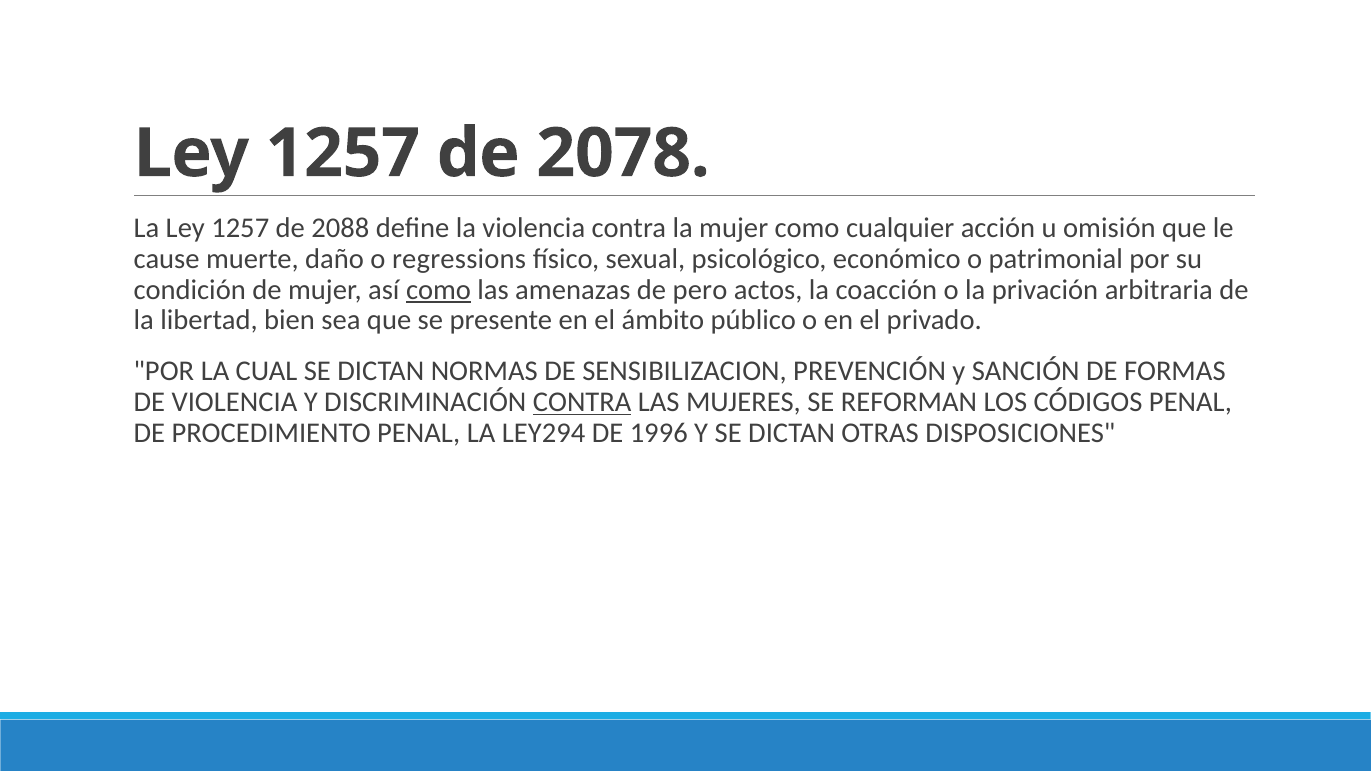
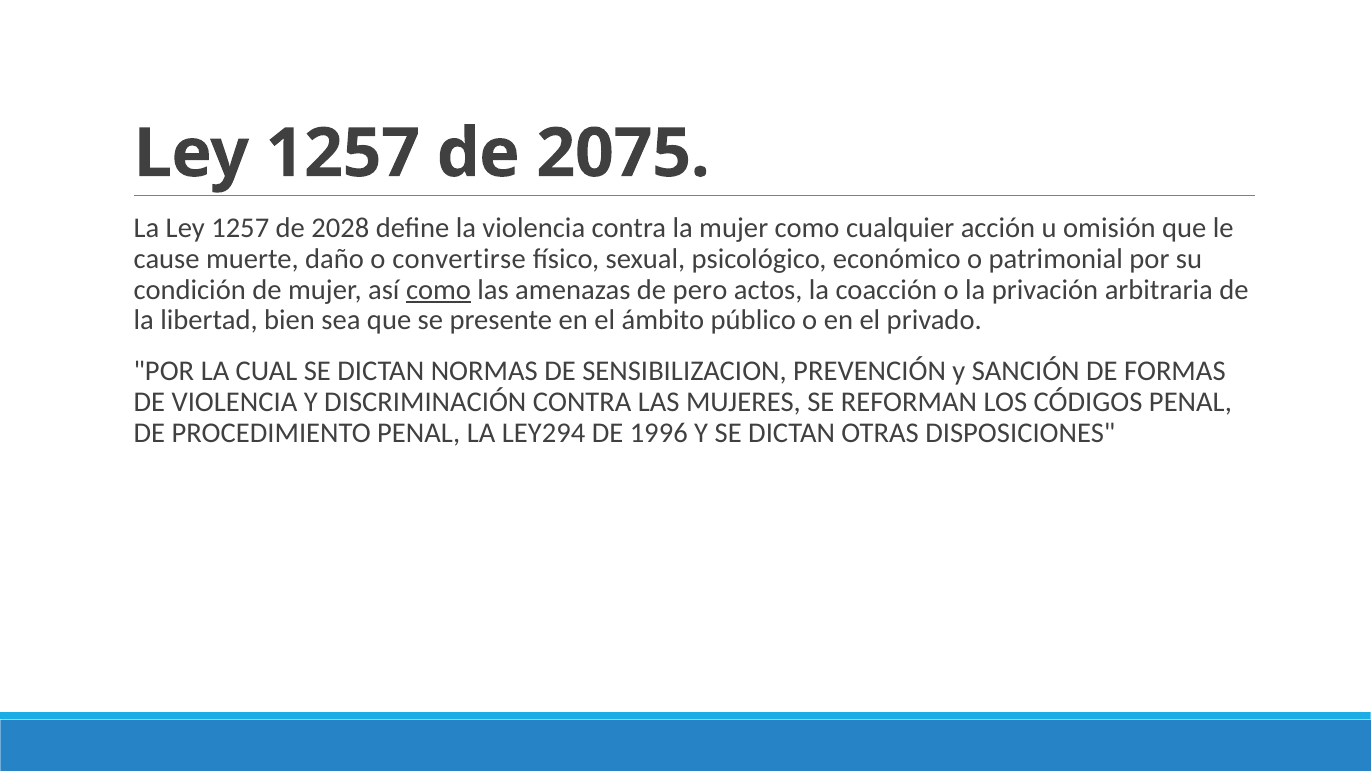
2078: 2078 -> 2075 (623, 154)
2088: 2088 -> 2028 (340, 228)
regressions: regressions -> convertirse (459, 259)
CONTRA underline: present -> none (582, 402)
